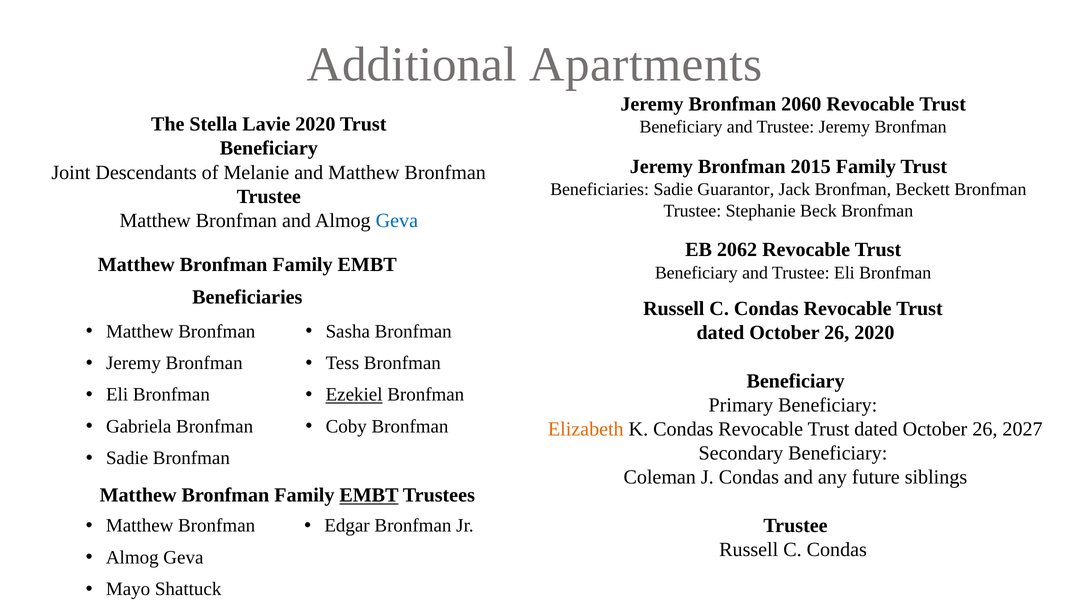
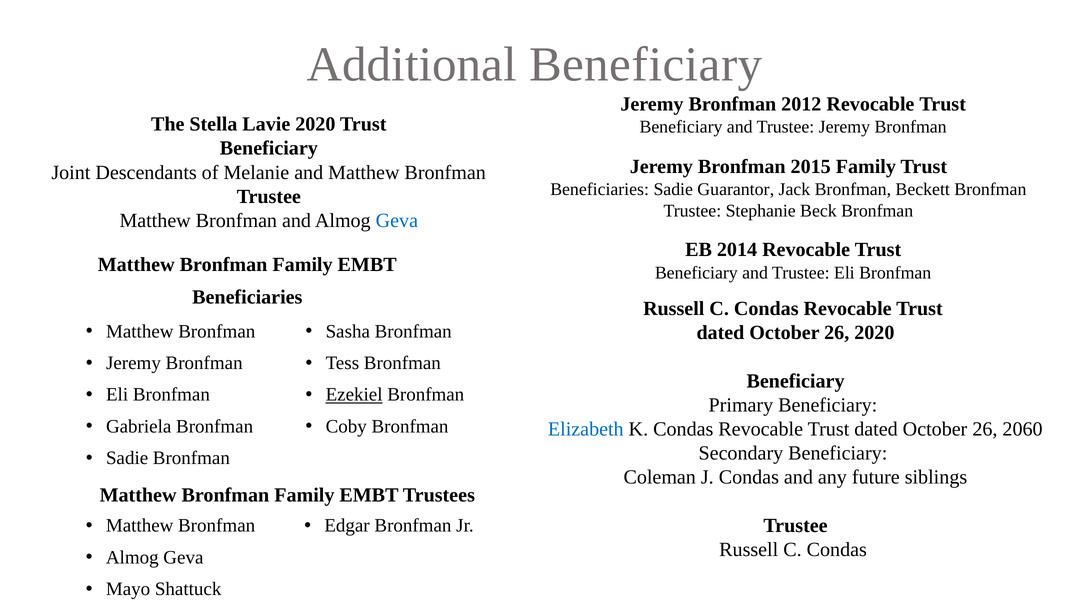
Additional Apartments: Apartments -> Beneficiary (646, 65)
2060: 2060 -> 2012 (801, 104)
2062: 2062 -> 2014 (737, 250)
Elizabeth colour: orange -> blue (586, 429)
2027: 2027 -> 2060 (1023, 429)
EMBT underline: present -> none (369, 496)
